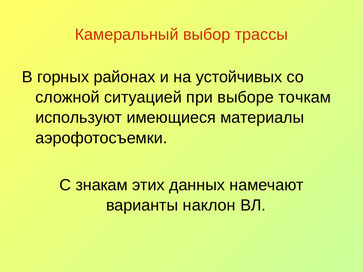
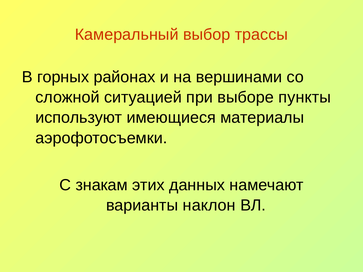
устойчивых: устойчивых -> вершинами (239, 77)
точкам: точкам -> пункты (305, 97)
